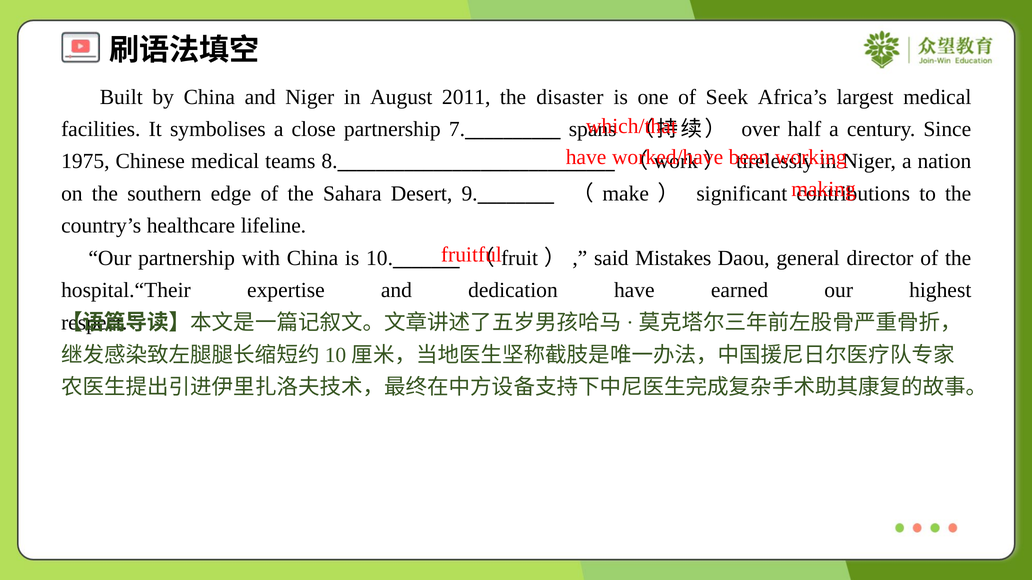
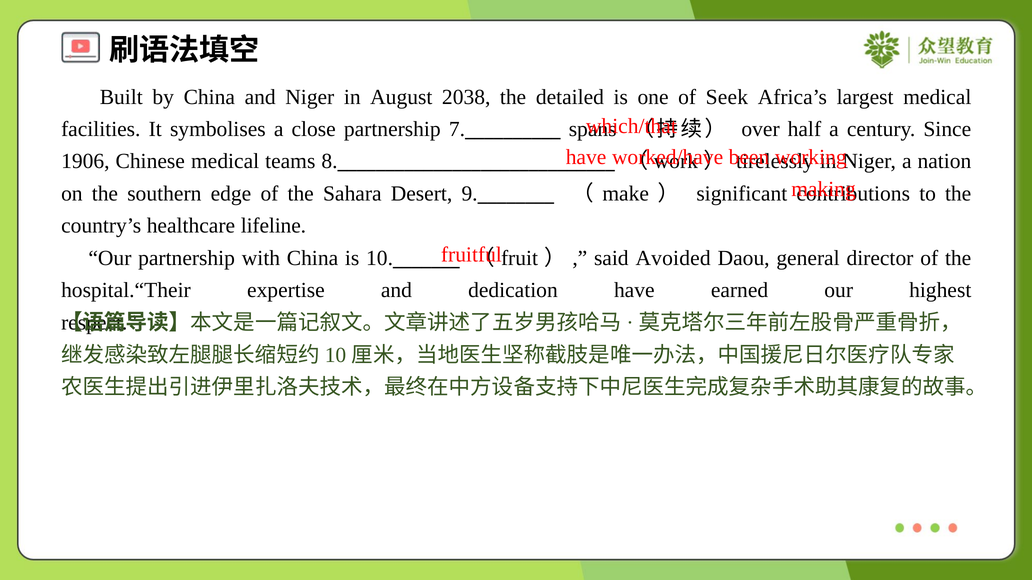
2011: 2011 -> 2038 (466, 97)
disaster: disaster -> detailed (570, 97)
1975: 1975 -> 1906 (85, 162)
Mistakes: Mistakes -> Avoided (673, 258)
